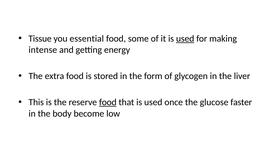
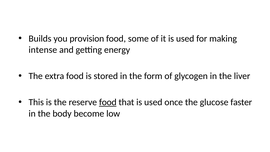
Tissue: Tissue -> Builds (40, 39)
essential: essential -> provision (87, 39)
used underline: present -> none (185, 39)
